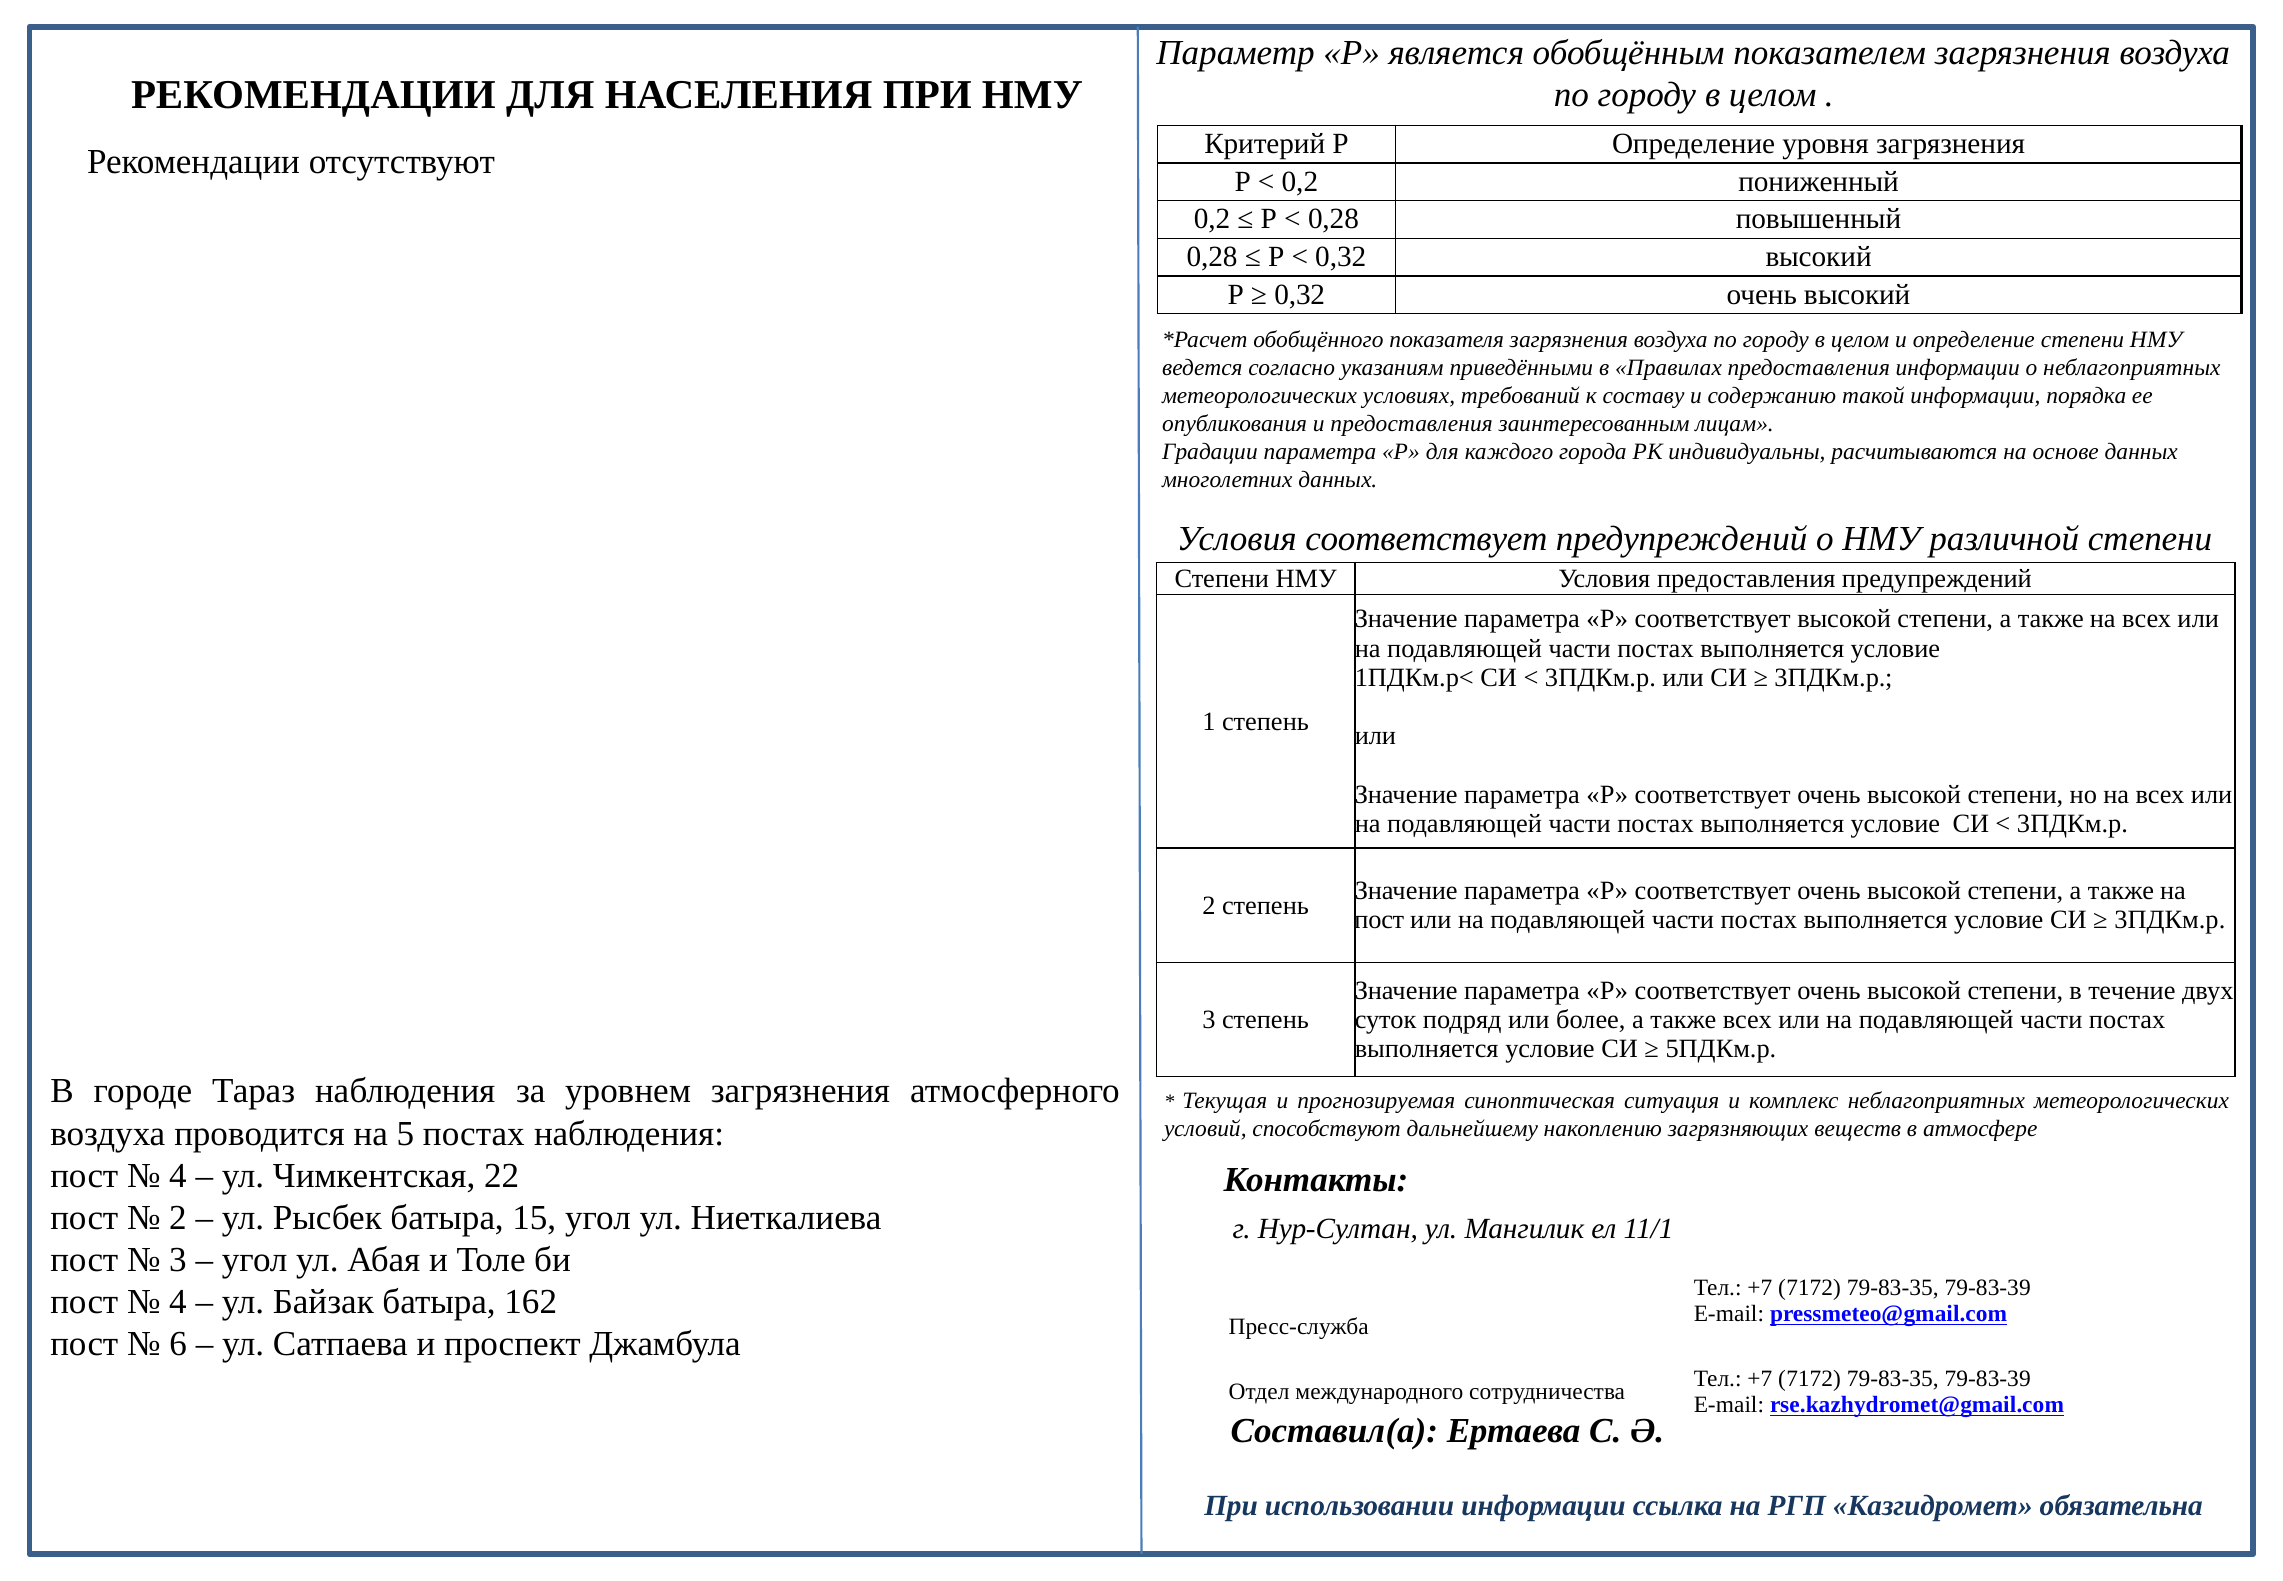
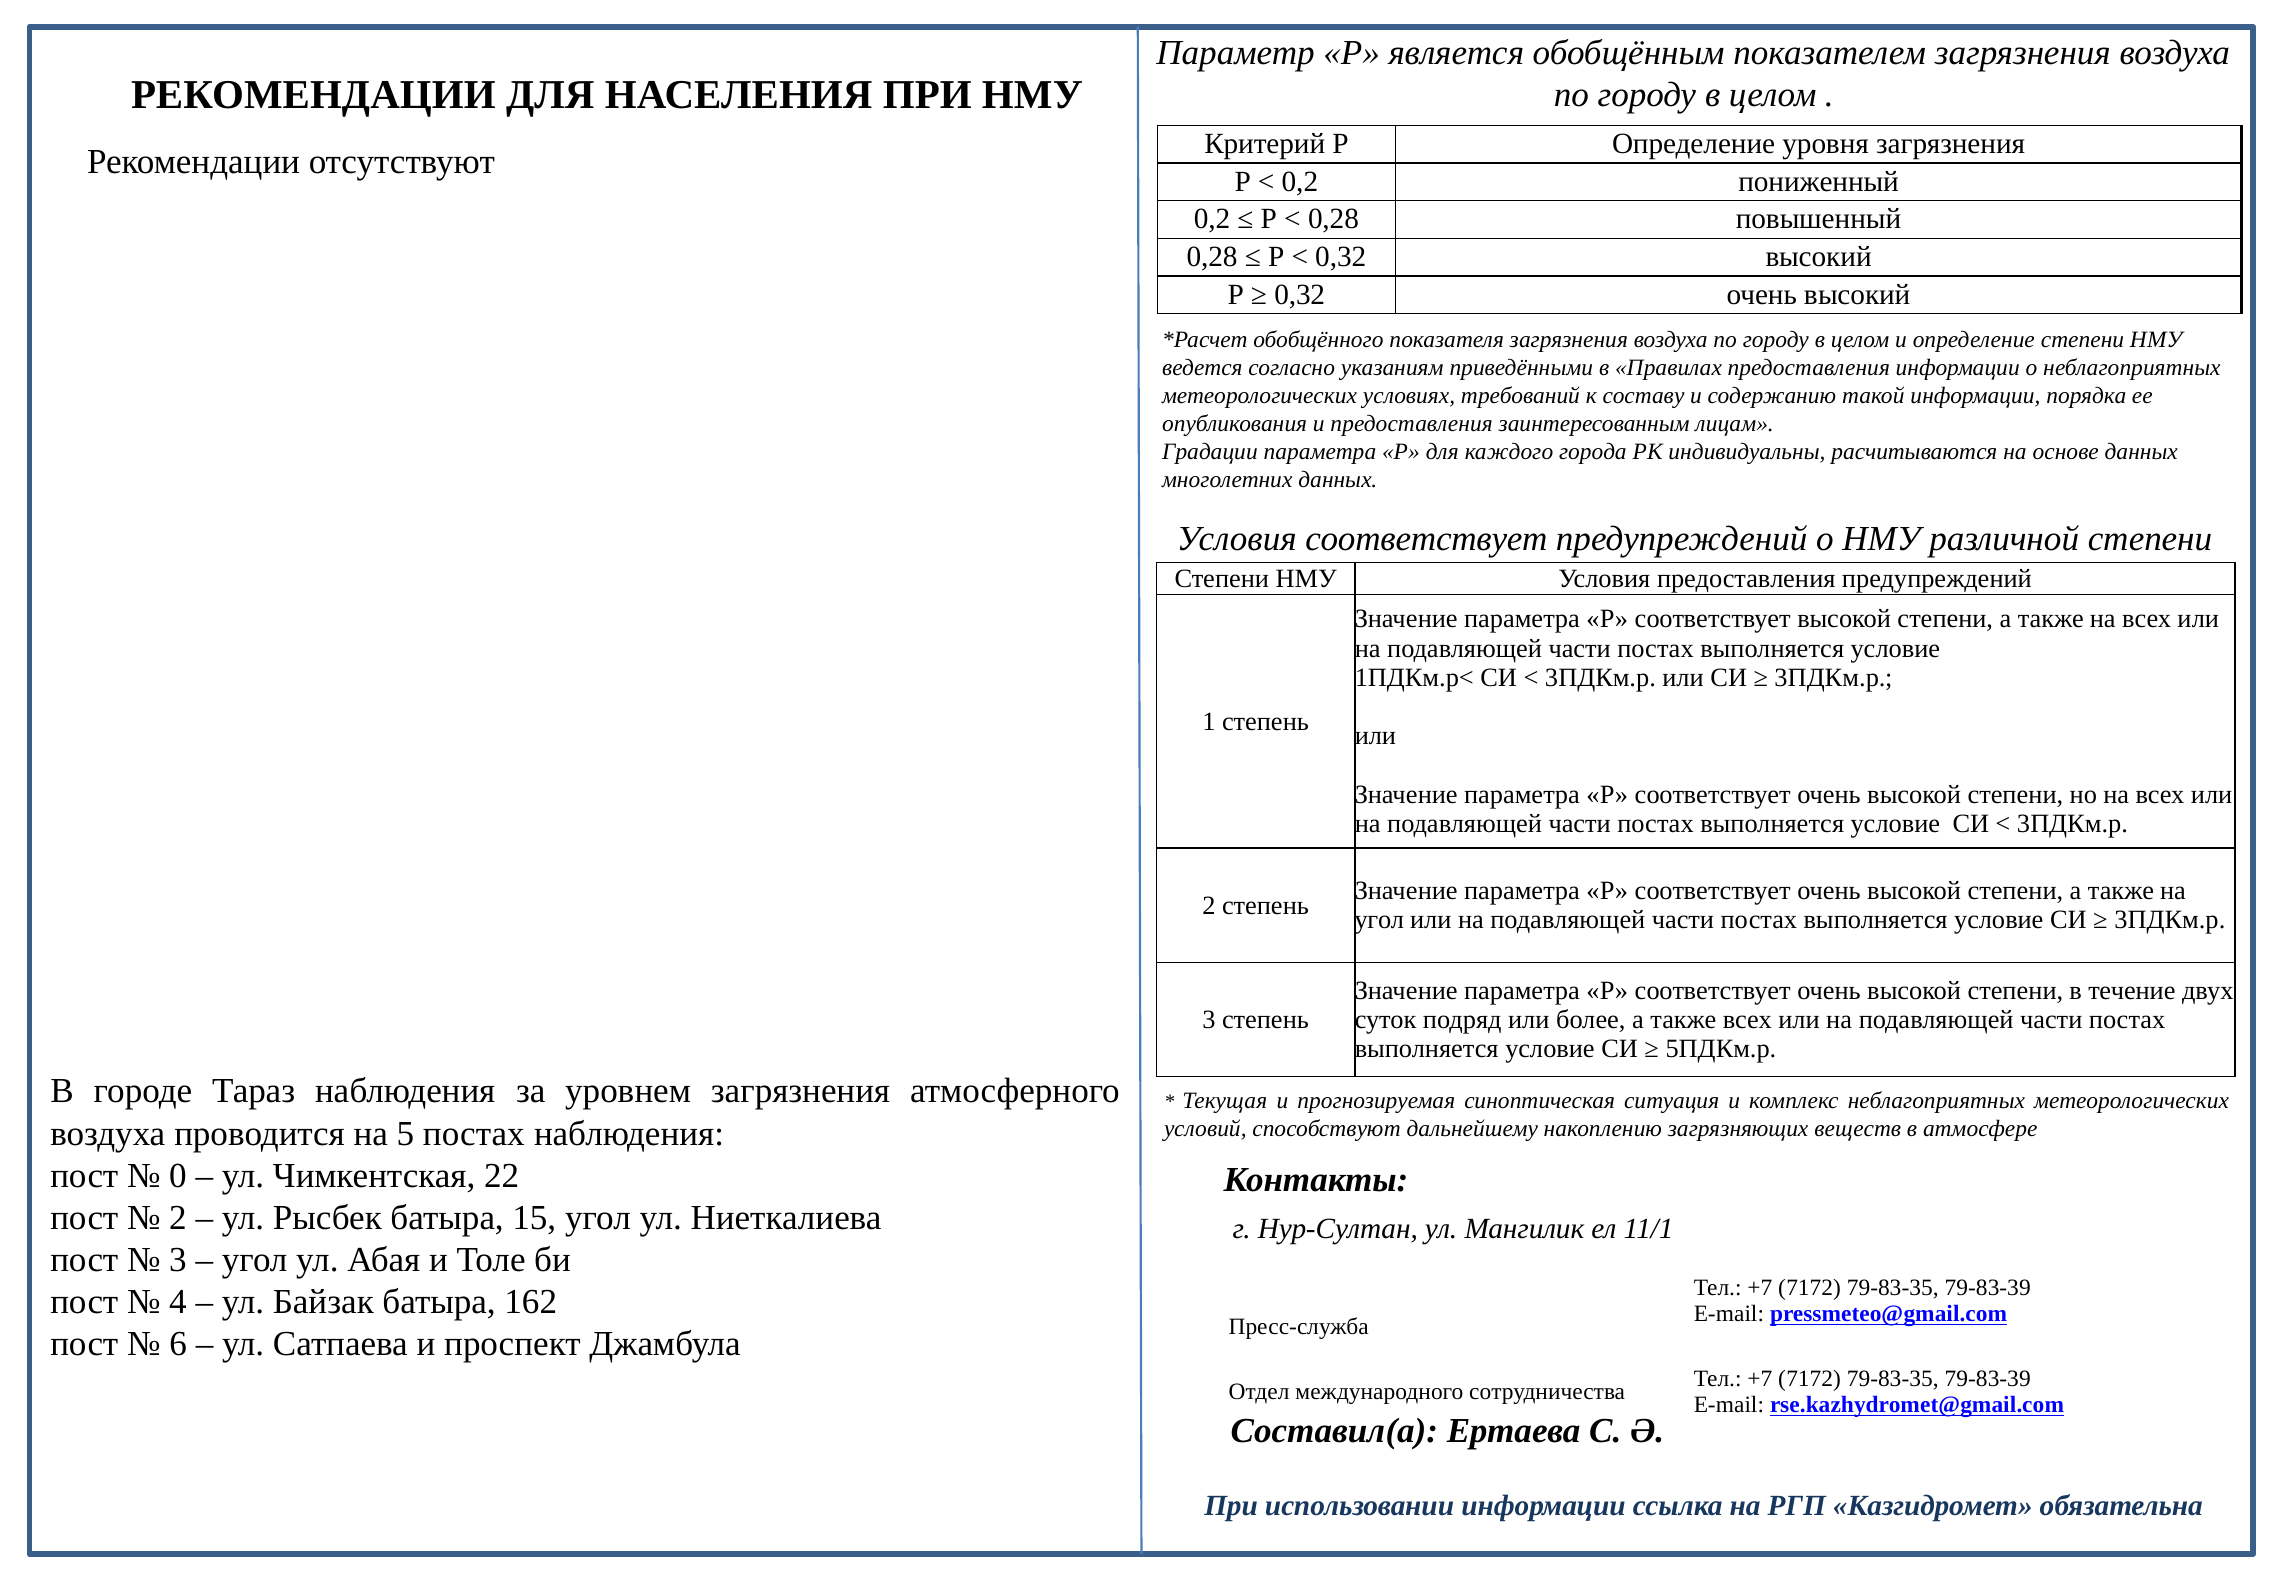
пост: пост -> угол (1379, 920)
4: 4 -> 0 (178, 1175)
